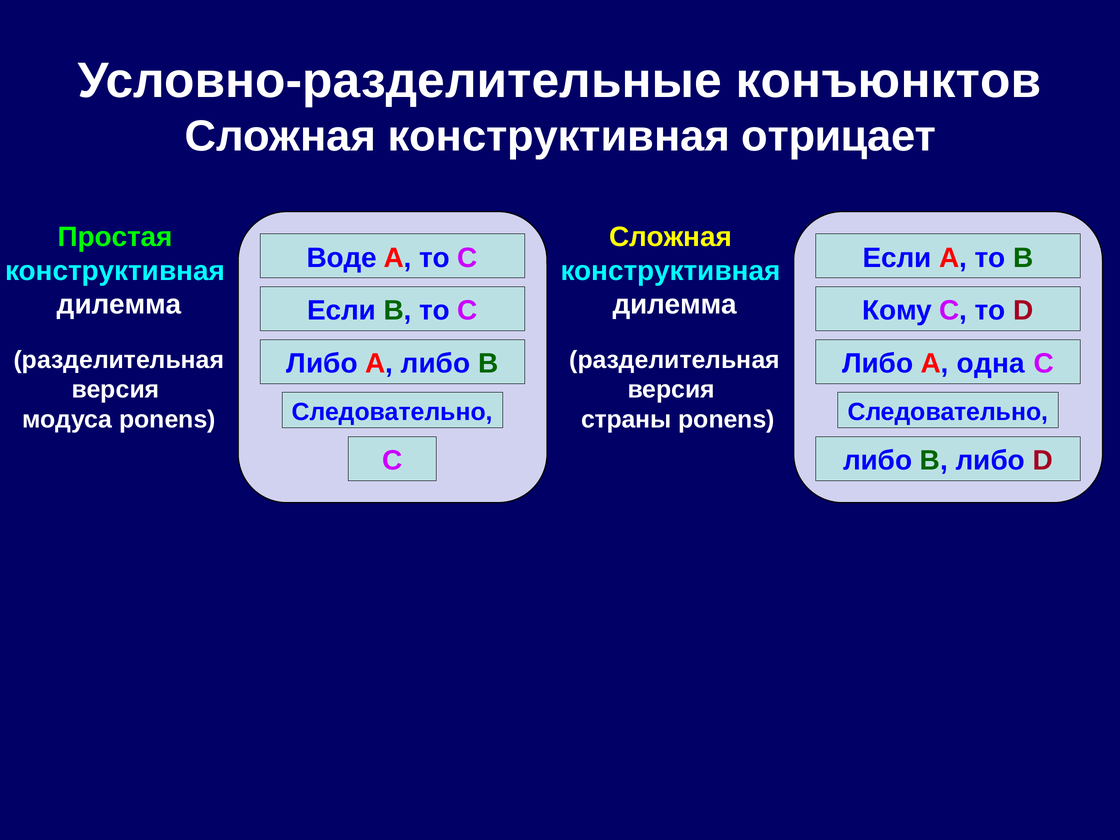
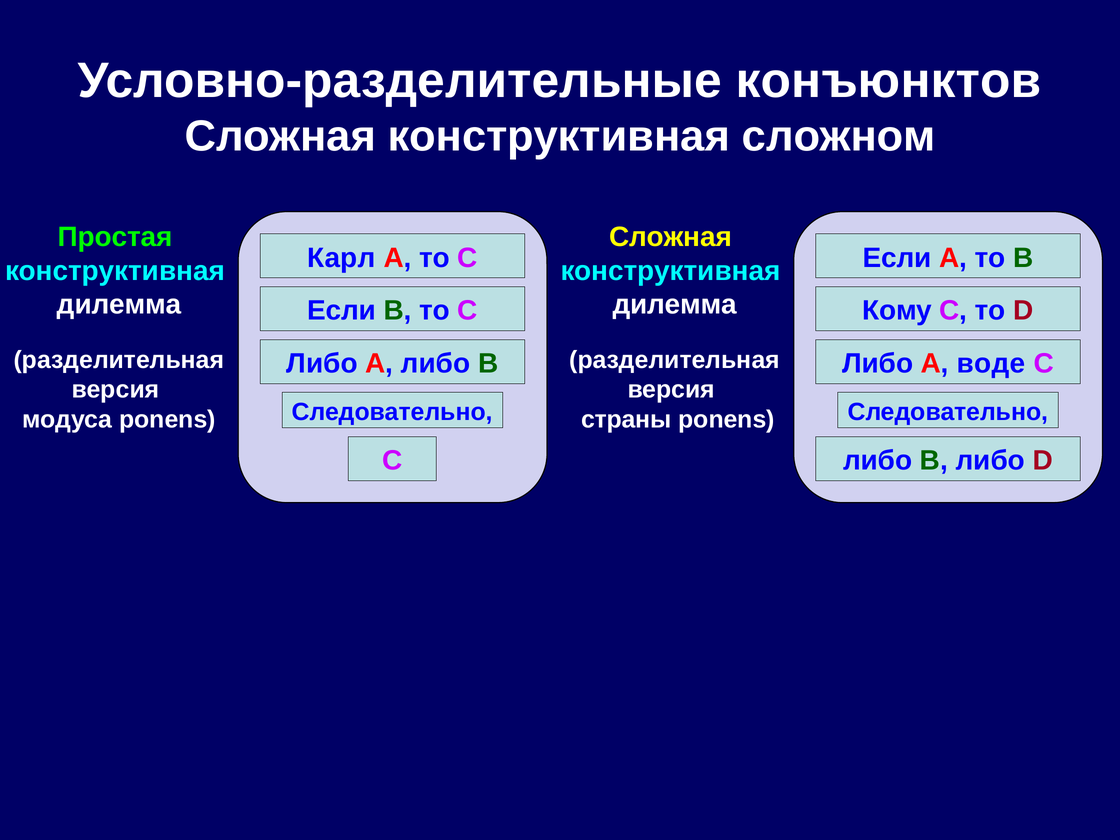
отрицает: отрицает -> сложном (839, 137)
Воде: Воде -> Карл (341, 258)
одна: одна -> воде (991, 364)
